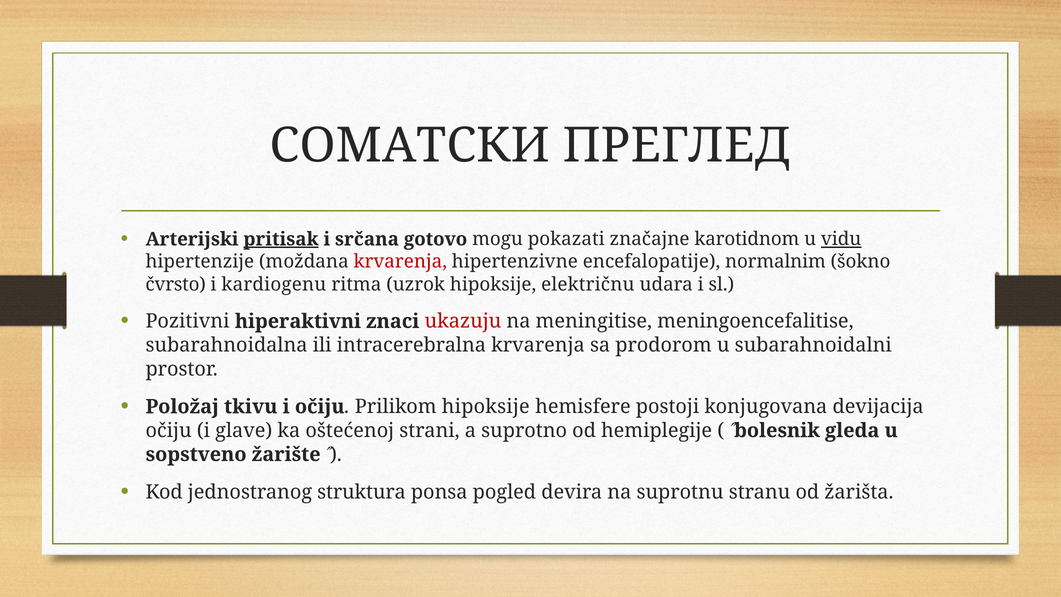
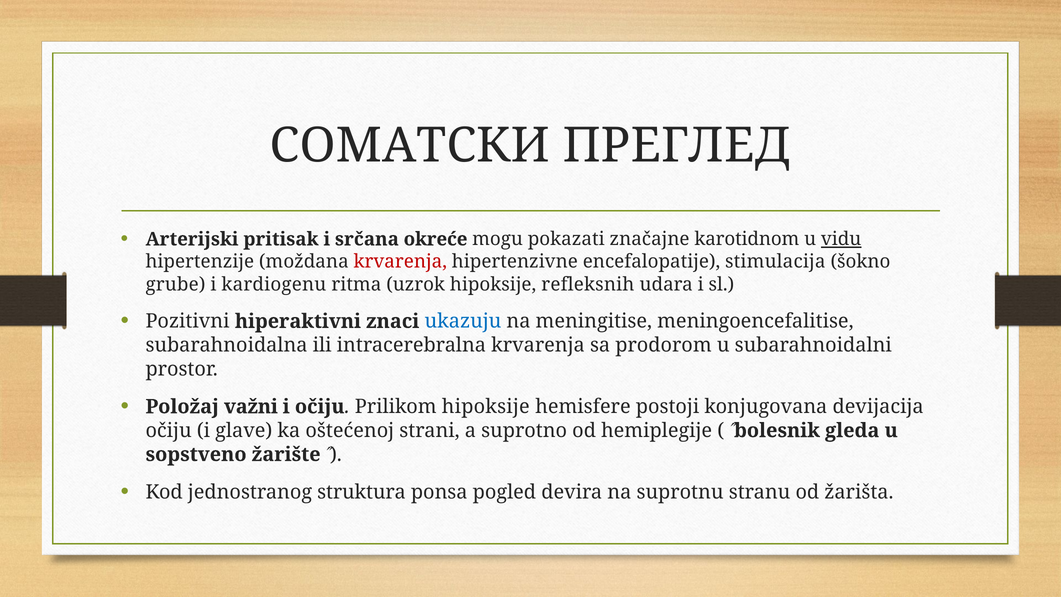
pritisak underline: present -> none (281, 239)
gotovo: gotovo -> okreće (436, 239)
normalnim: normalnim -> stimulacija (775, 262)
čvrsto: čvrsto -> grube (175, 284)
električnu: električnu -> refleksnih (588, 284)
ukazuju colour: red -> blue (463, 321)
tkivu: tkivu -> važni (251, 407)
